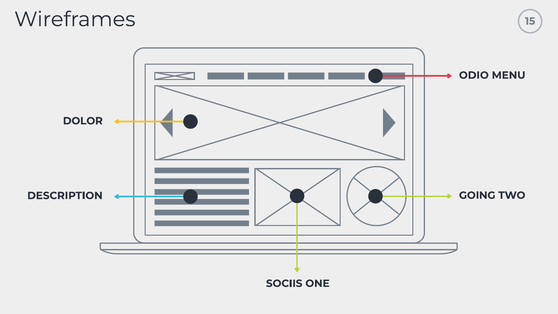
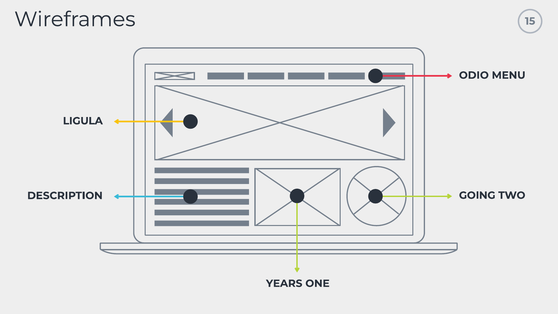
DOLOR: DOLOR -> LIGULA (83, 121)
SOCIIS: SOCIIS -> YEARS (284, 283)
